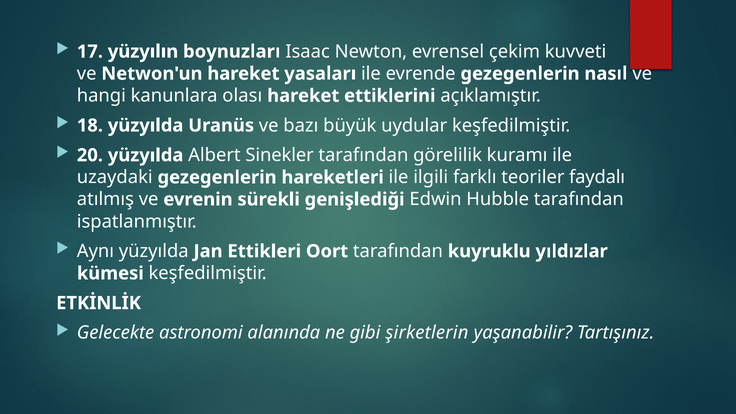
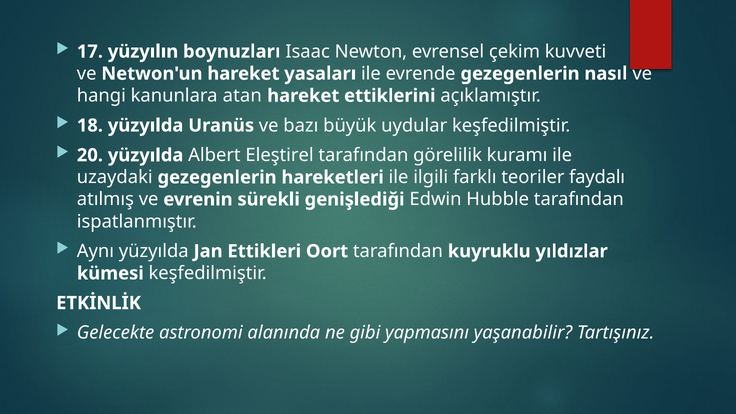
olası: olası -> atan (242, 96)
Sinekler: Sinekler -> Eleştirel (280, 155)
şirketlerin: şirketlerin -> yapmasını (427, 333)
